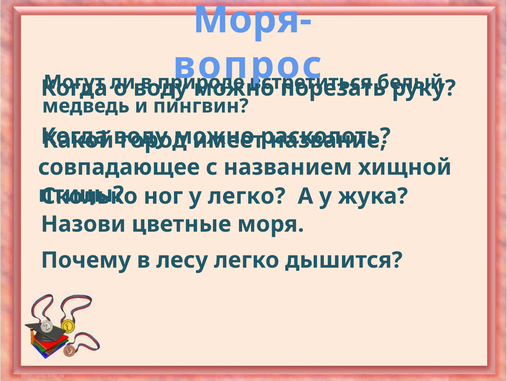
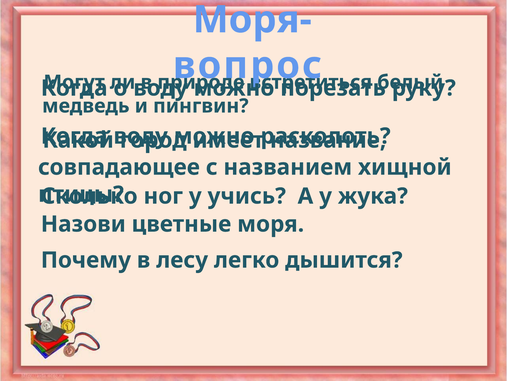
у легко: легко -> учись (247, 196)
